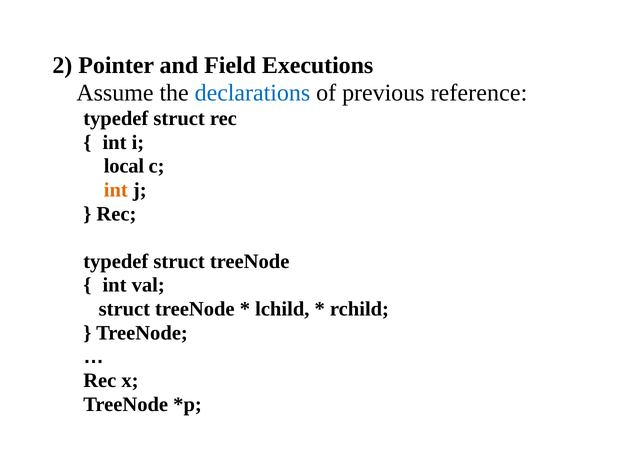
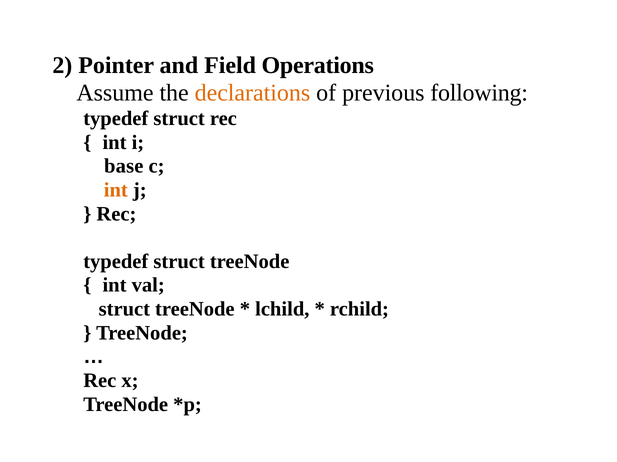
Executions: Executions -> Operations (318, 65)
declarations colour: blue -> orange (252, 93)
reference: reference -> following (479, 93)
local: local -> base (124, 166)
